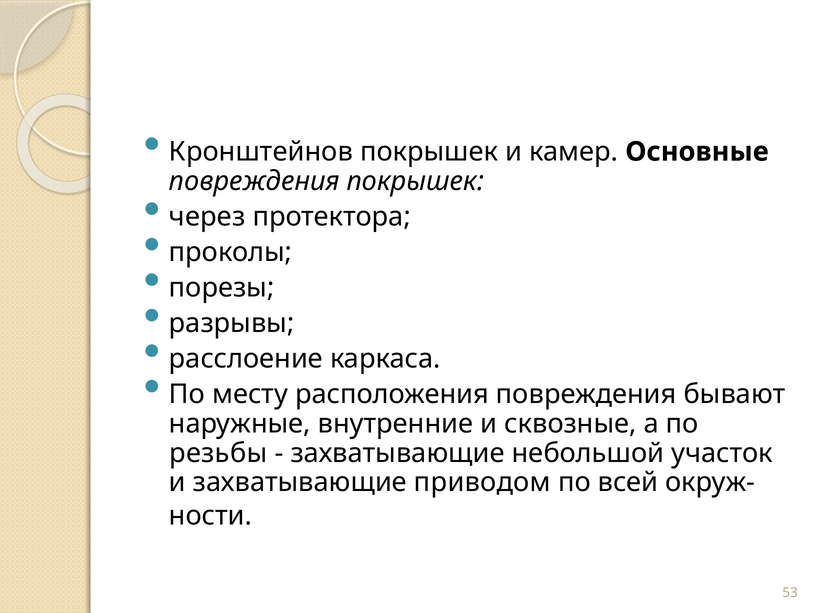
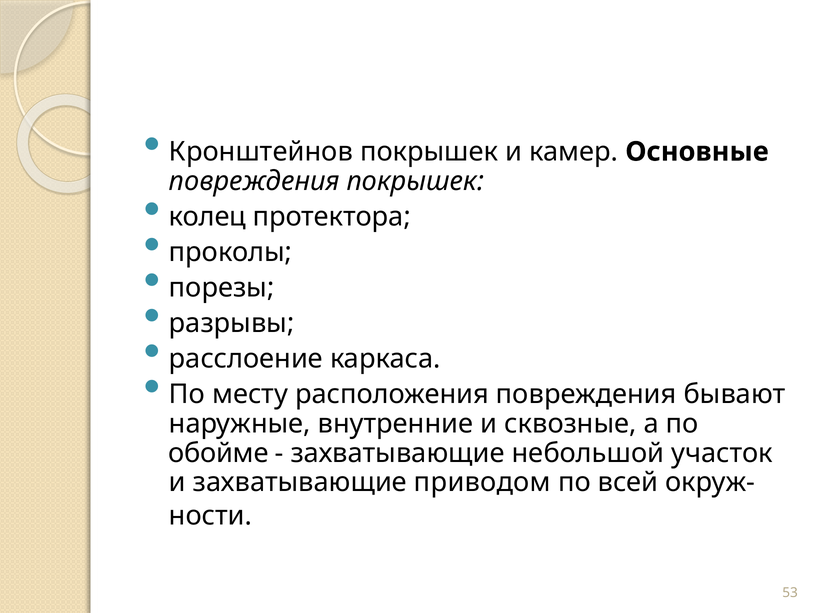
через: через -> колец (207, 217)
резьбы: резьбы -> обойме (219, 453)
